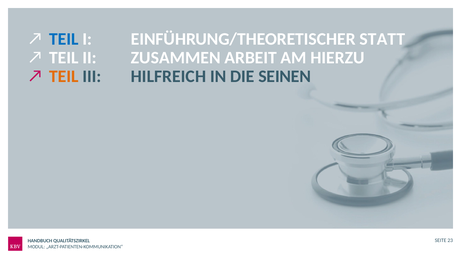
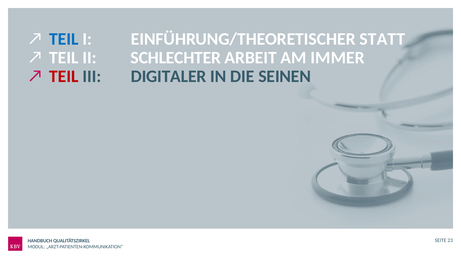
ZUSAMMEN: ZUSAMMEN -> SCHLECHTER (176, 58)
HIERZU: HIERZU -> IMMER (338, 58)
TEIL colour: orange -> red (64, 77)
HILFREICH: HILFREICH -> DIGITALER (169, 77)
